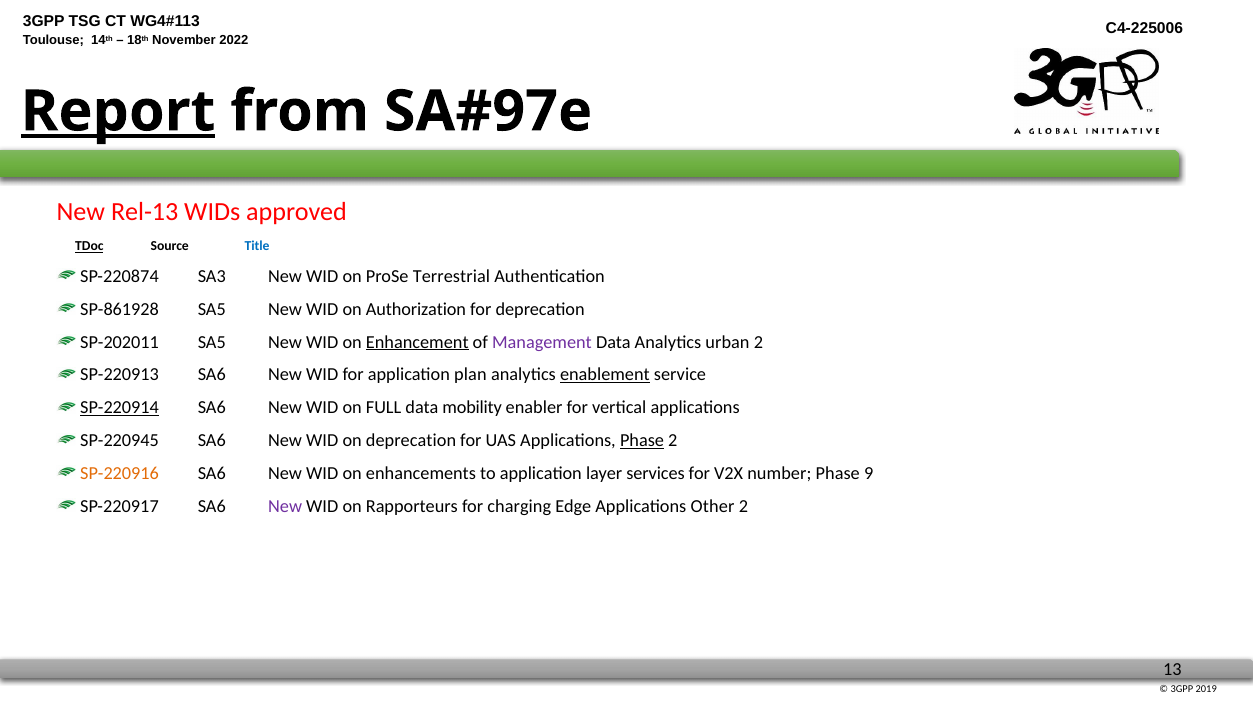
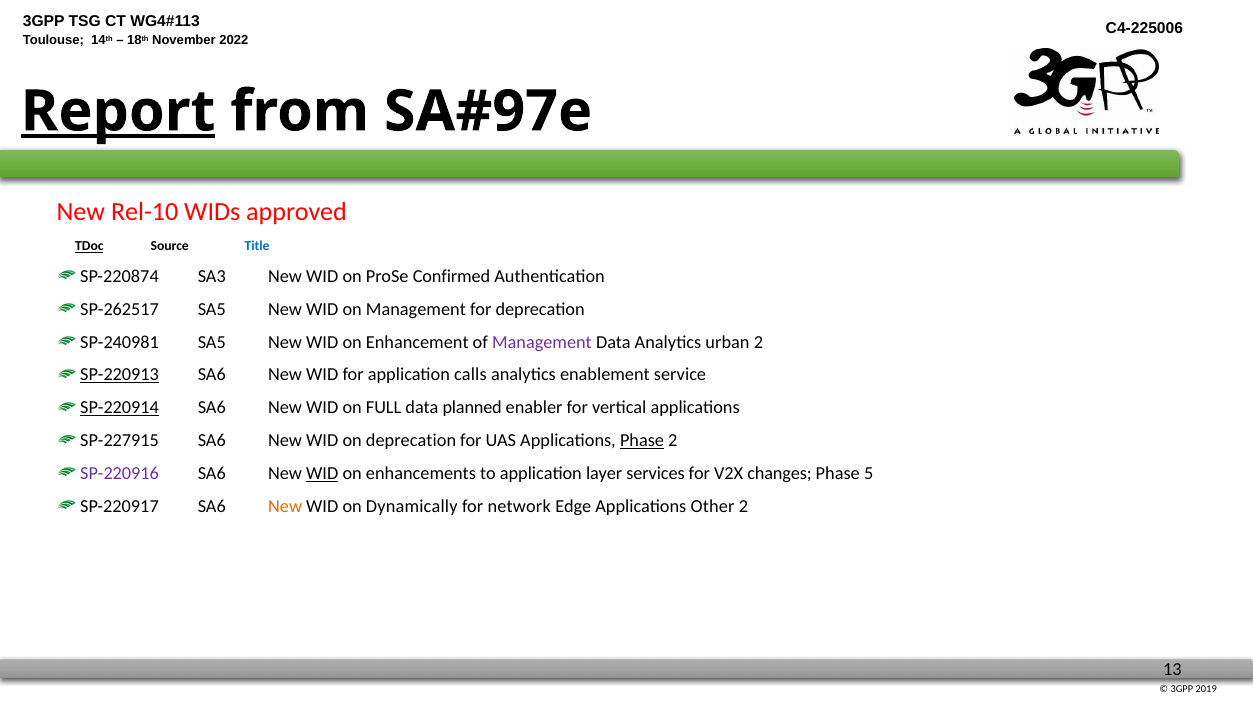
Rel-13: Rel-13 -> Rel-10 (145, 211)
Terrestrial: Terrestrial -> Confirmed (452, 276)
SP-861928: SP-861928 -> SP-262517 (120, 309)
on Authorization: Authorization -> Management (416, 309)
SP-202011: SP-202011 -> SP-240981 (120, 342)
Enhancement underline: present -> none (417, 342)
SP-220913 underline: none -> present (120, 375)
plan: plan -> calls (470, 375)
enablement underline: present -> none (605, 375)
mobility: mobility -> planned (472, 408)
SP-220945: SP-220945 -> SP-227915 (120, 440)
SP-220916 colour: orange -> purple (120, 473)
WID underline: none -> present (322, 473)
number: number -> changes (779, 473)
9: 9 -> 5 (869, 473)
New colour: purple -> orange (285, 506)
Rapporteurs: Rapporteurs -> Dynamically (412, 506)
charging: charging -> network (519, 506)
